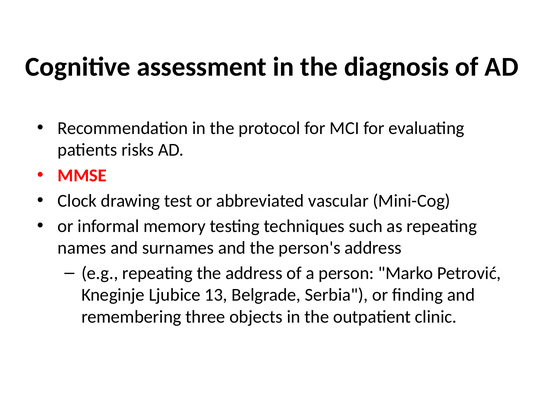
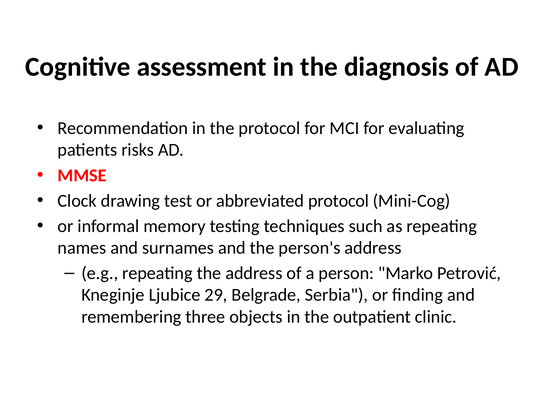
abbreviated vascular: vascular -> protocol (339, 201)
13: 13 -> 29 (216, 295)
